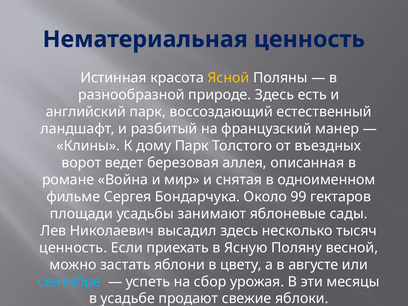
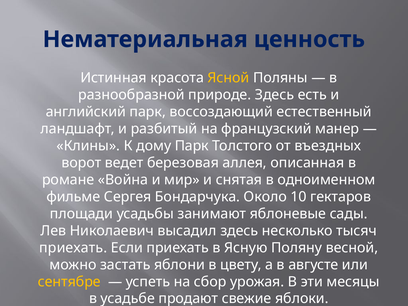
99: 99 -> 10 (299, 197)
ценность: ценность -> приехать (73, 248)
сентябре colour: light blue -> yellow (69, 282)
